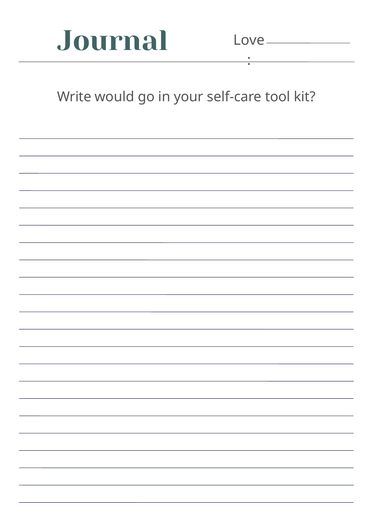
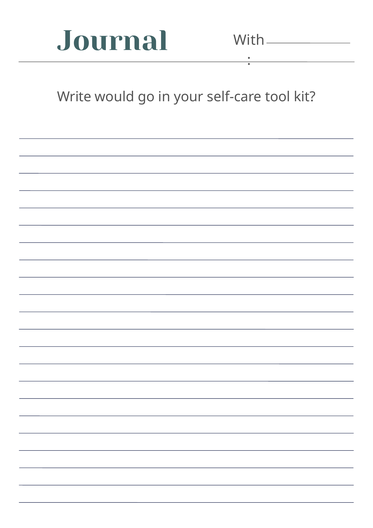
Love: Love -> With (249, 40)
